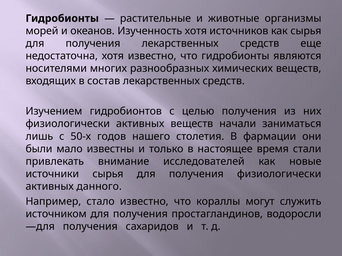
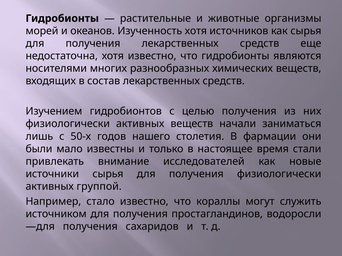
данного: данного -> группой (99, 187)
